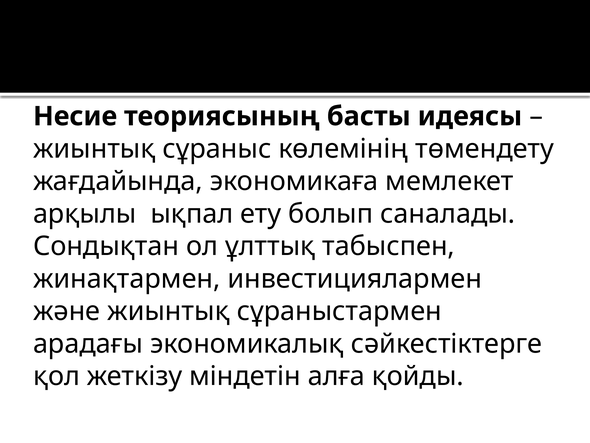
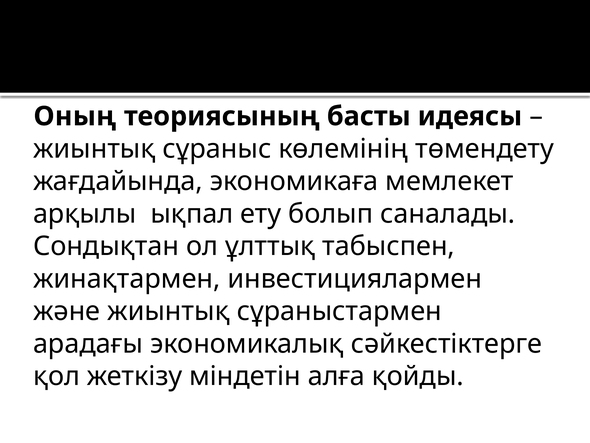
Несие: Несие -> Оның (75, 116)
